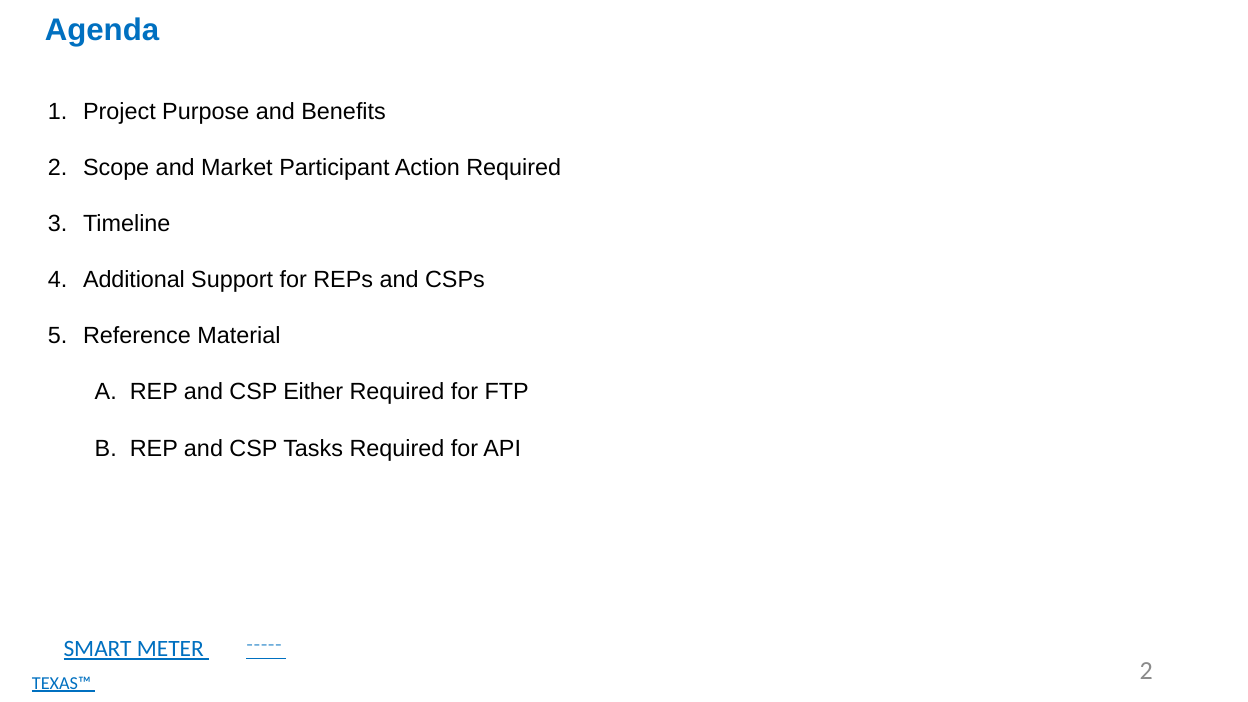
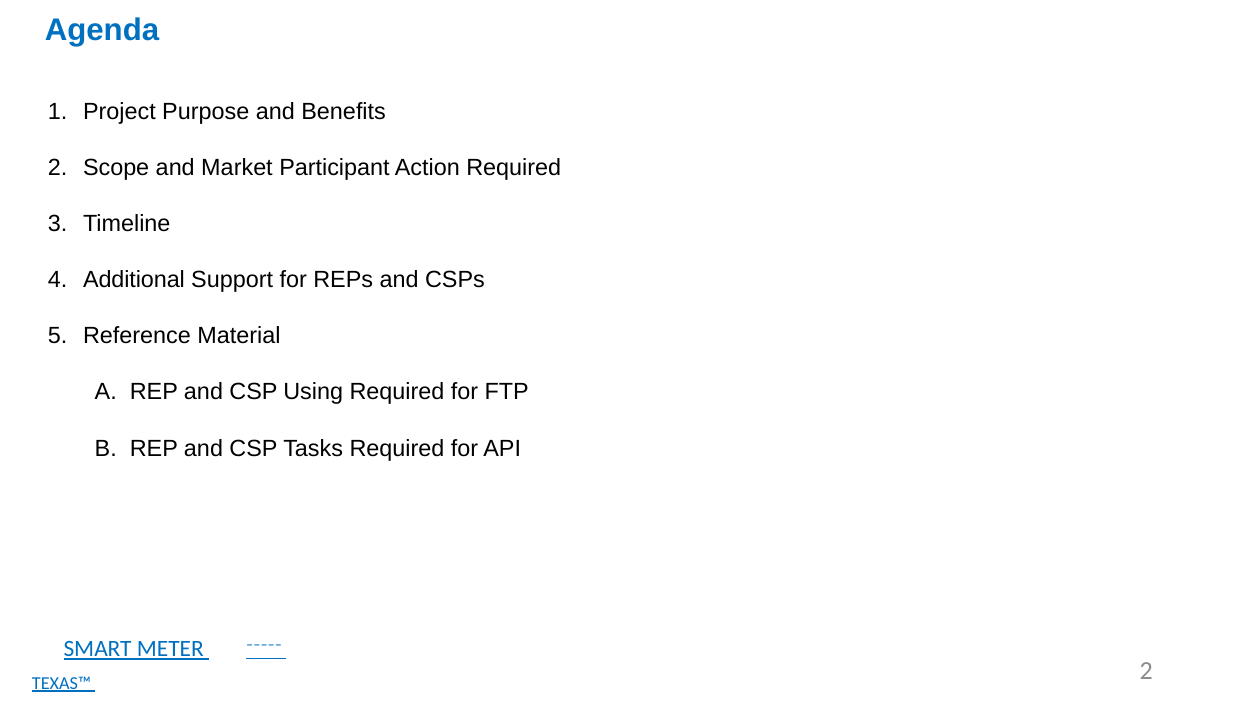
Either: Either -> Using (313, 392)
